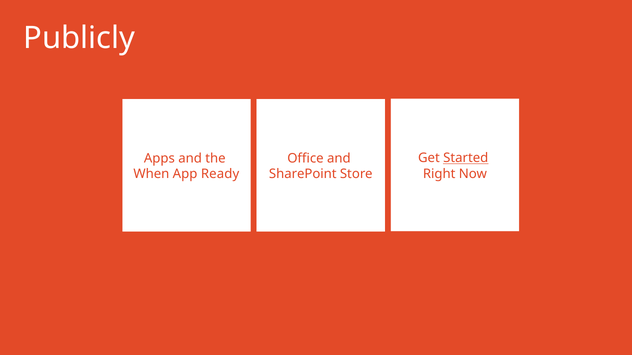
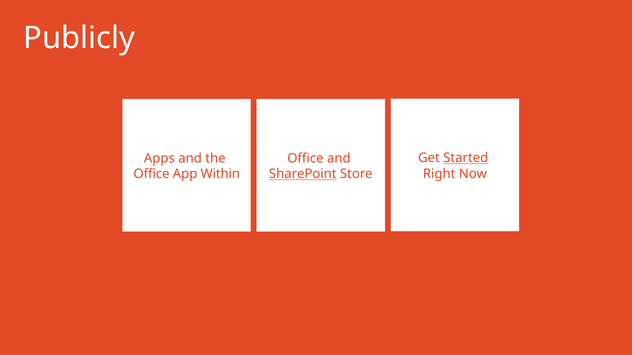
When: When -> Office (151, 174)
Ready: Ready -> Within (220, 174)
SharePoint underline: none -> present (303, 174)
